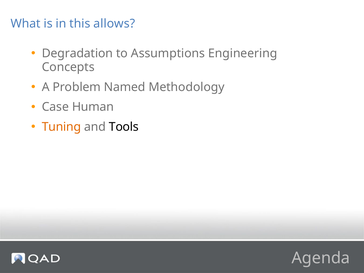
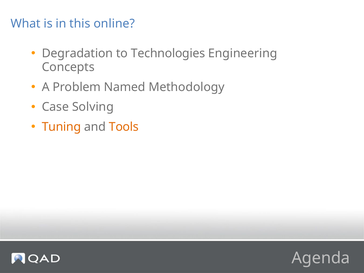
allows: allows -> online (114, 24)
Assumptions: Assumptions -> Technologies (168, 53)
Human: Human -> Solving (93, 107)
Tools colour: black -> orange (124, 127)
